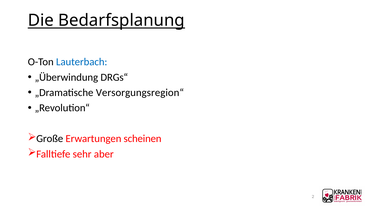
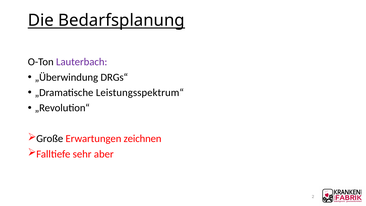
Lauterbach colour: blue -> purple (82, 62)
Versorgungsregion“: Versorgungsregion“ -> Leistungsspektrum“ (140, 93)
scheinen: scheinen -> zeichnen (143, 139)
